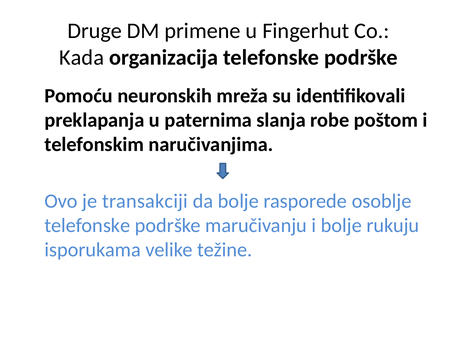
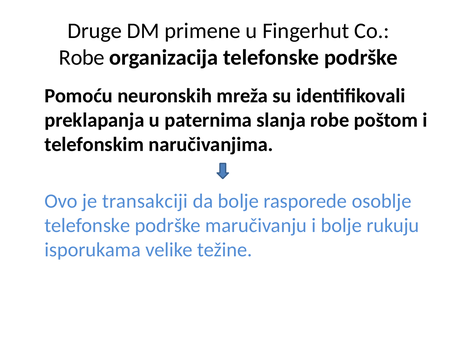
Kada: Kada -> Robe (82, 58)
